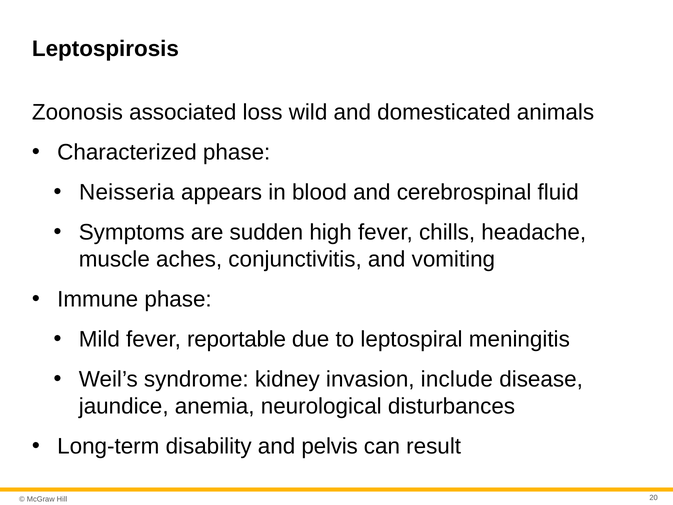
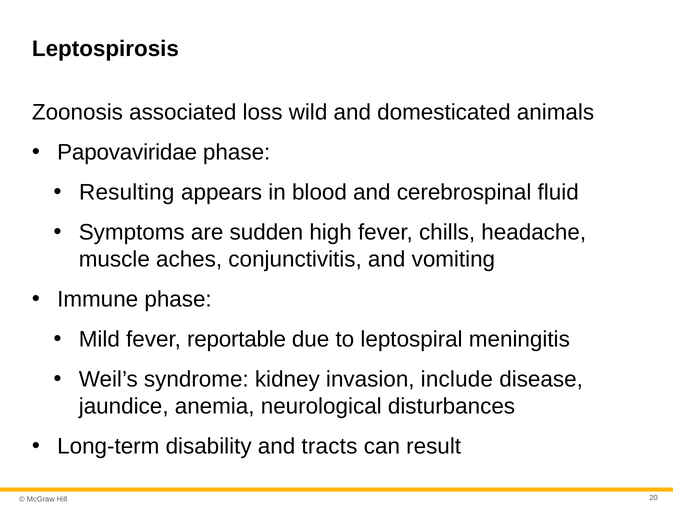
Characterized: Characterized -> Papovaviridae (127, 152)
Neisseria: Neisseria -> Resulting (127, 192)
pelvis: pelvis -> tracts (329, 446)
